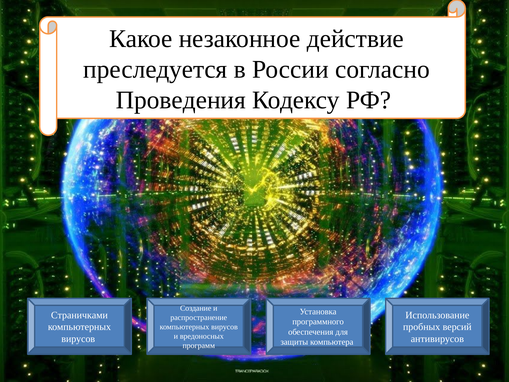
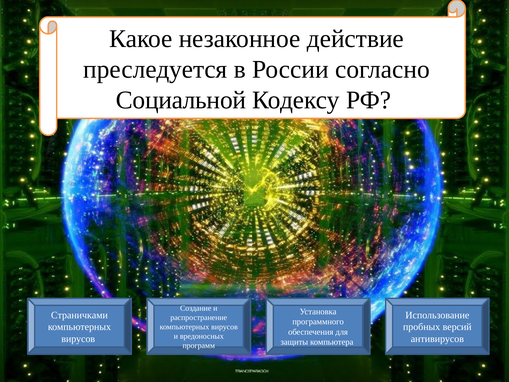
Проведения: Проведения -> Социальной (181, 100)
